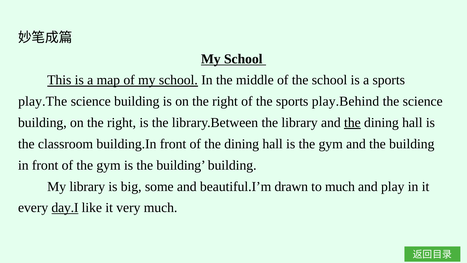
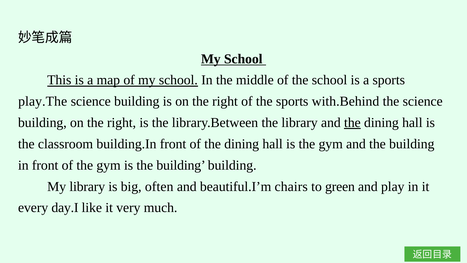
play.Behind: play.Behind -> with.Behind (346, 101)
some: some -> often (159, 186)
drawn: drawn -> chairs (291, 186)
to much: much -> green (340, 186)
day.I underline: present -> none (65, 208)
